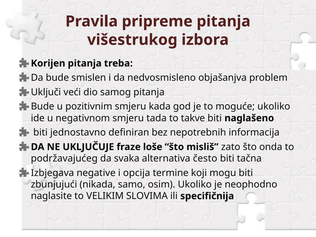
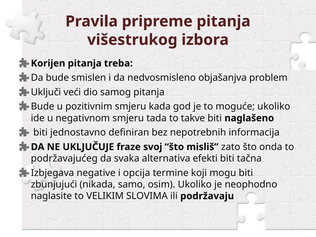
loše: loše -> svoj (153, 147)
često: često -> efekti (205, 158)
specifičnija: specifičnija -> podržavaju (207, 196)
